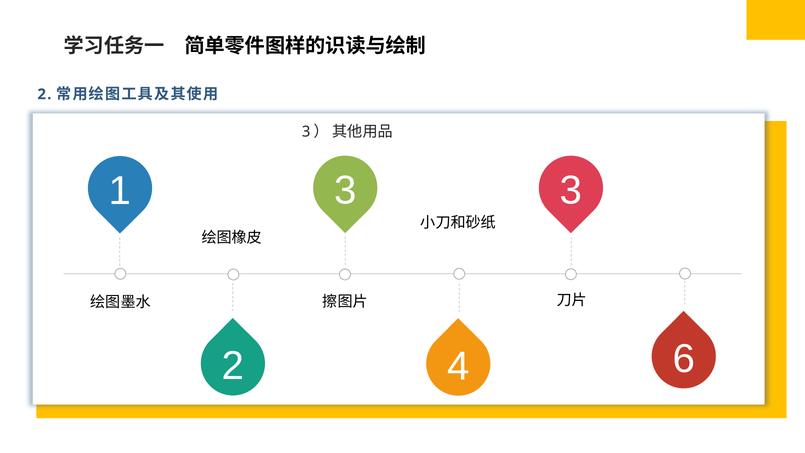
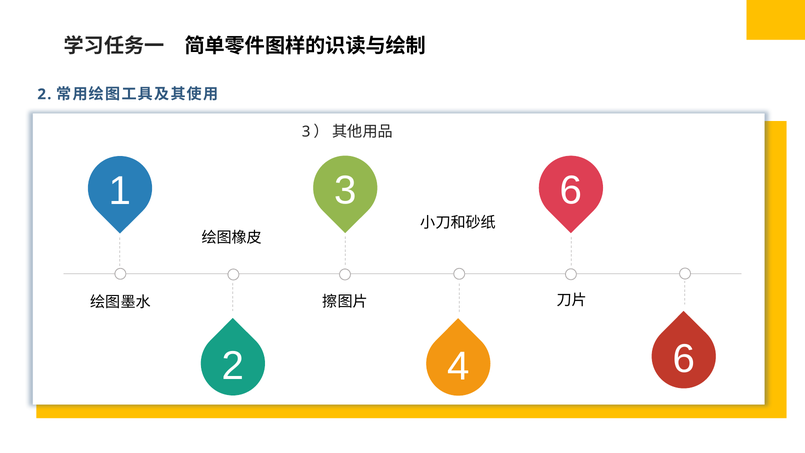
1 3: 3 -> 6 (571, 191)
